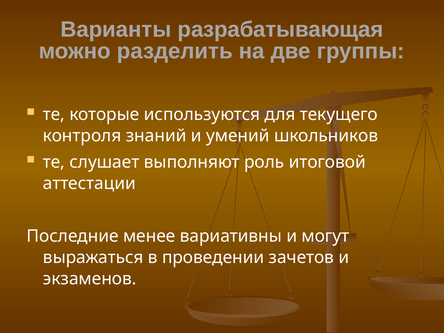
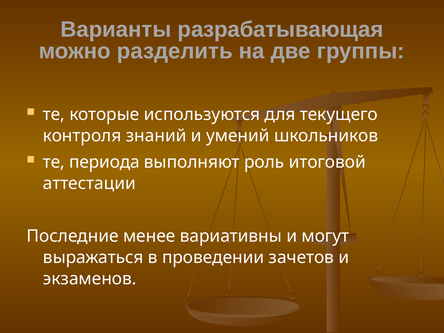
слушает: слушает -> периода (105, 162)
